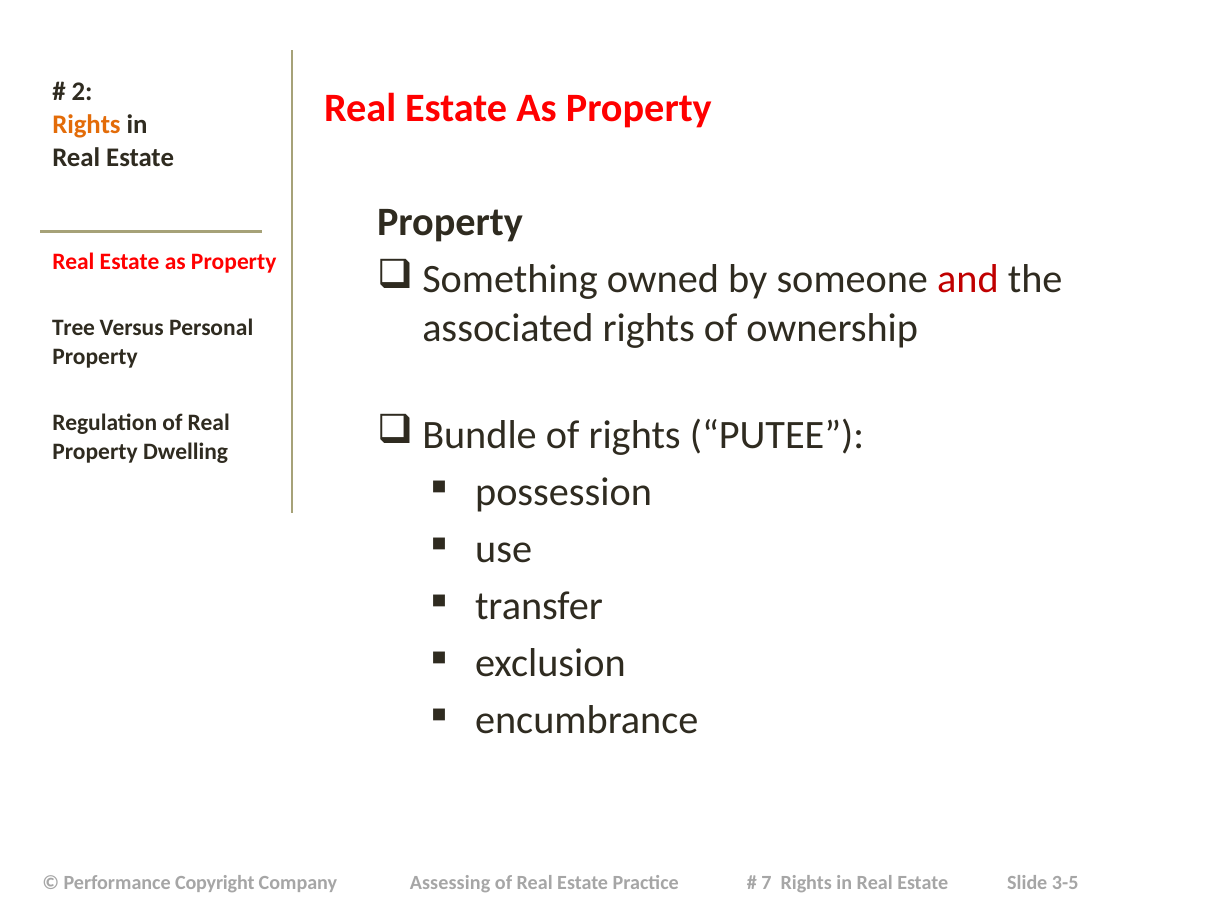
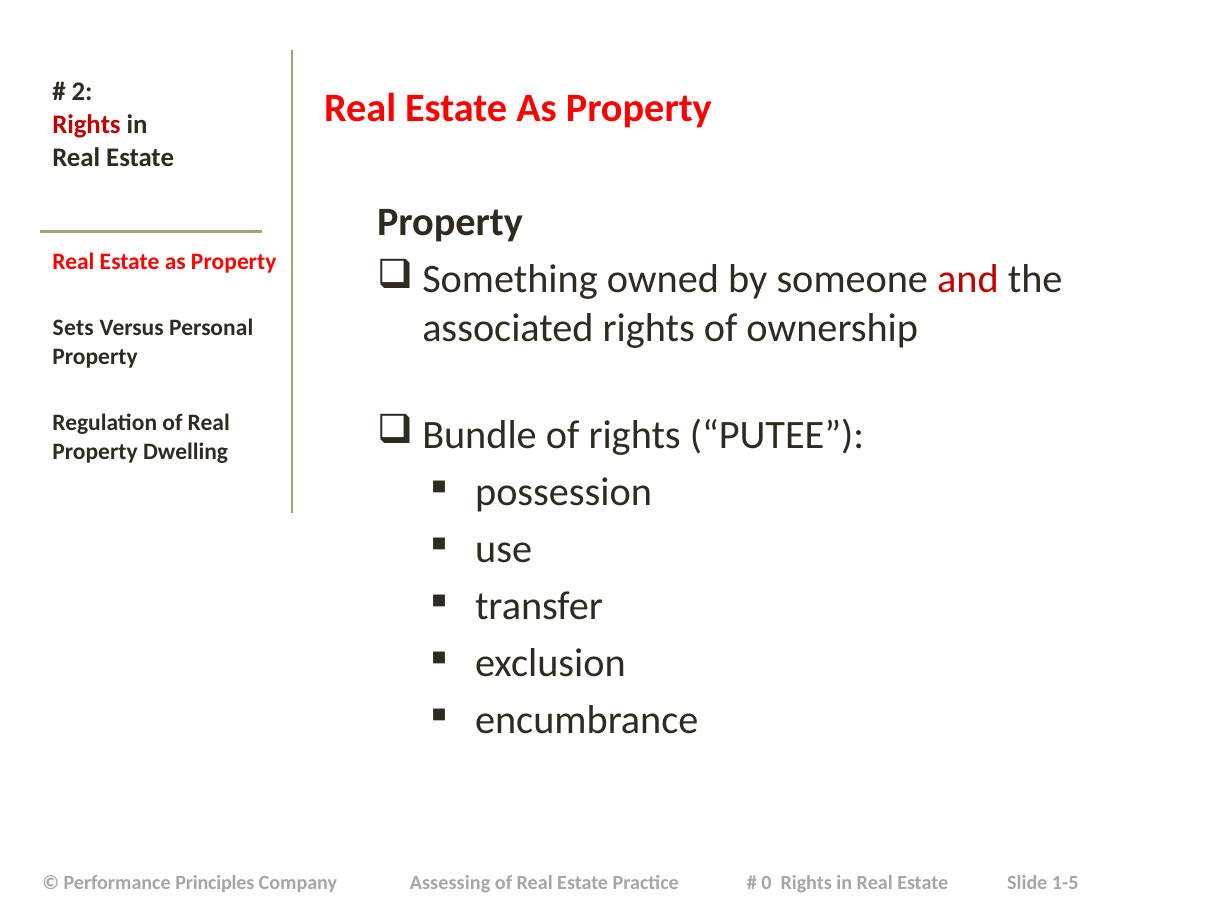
Rights colour: orange -> red (86, 124)
Tree: Tree -> Sets (73, 328)
Copyright: Copyright -> Principles (215, 883)
7: 7 -> 0 (766, 883)
3-5: 3-5 -> 1-5 (1065, 883)
